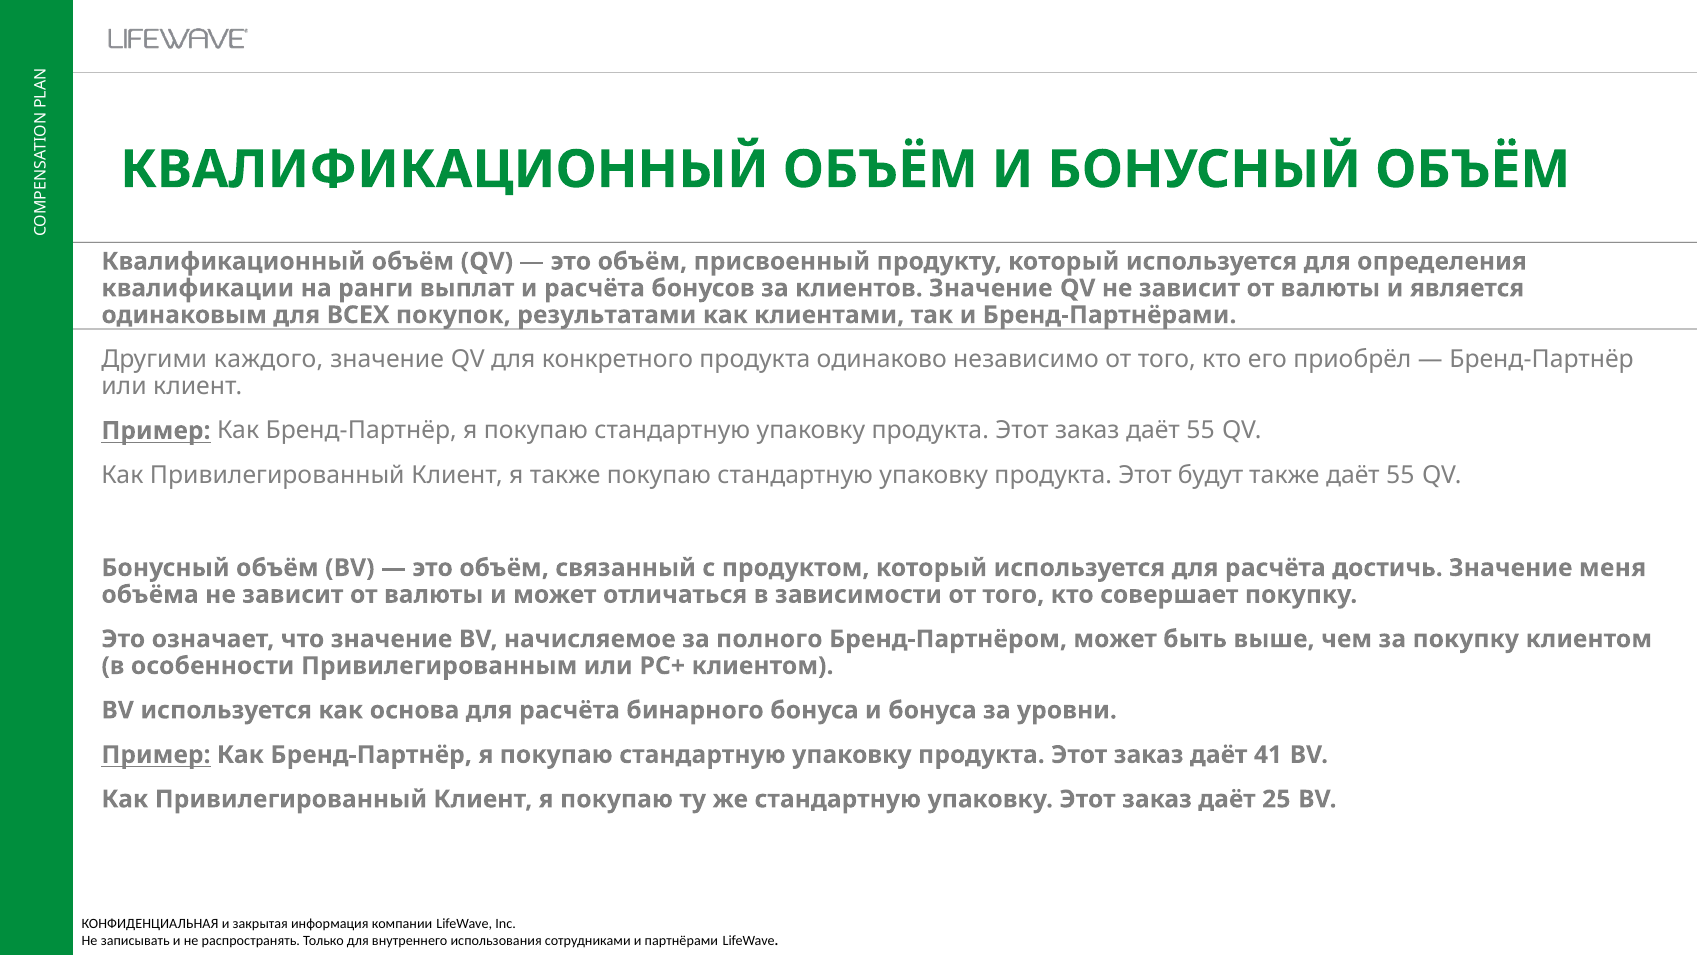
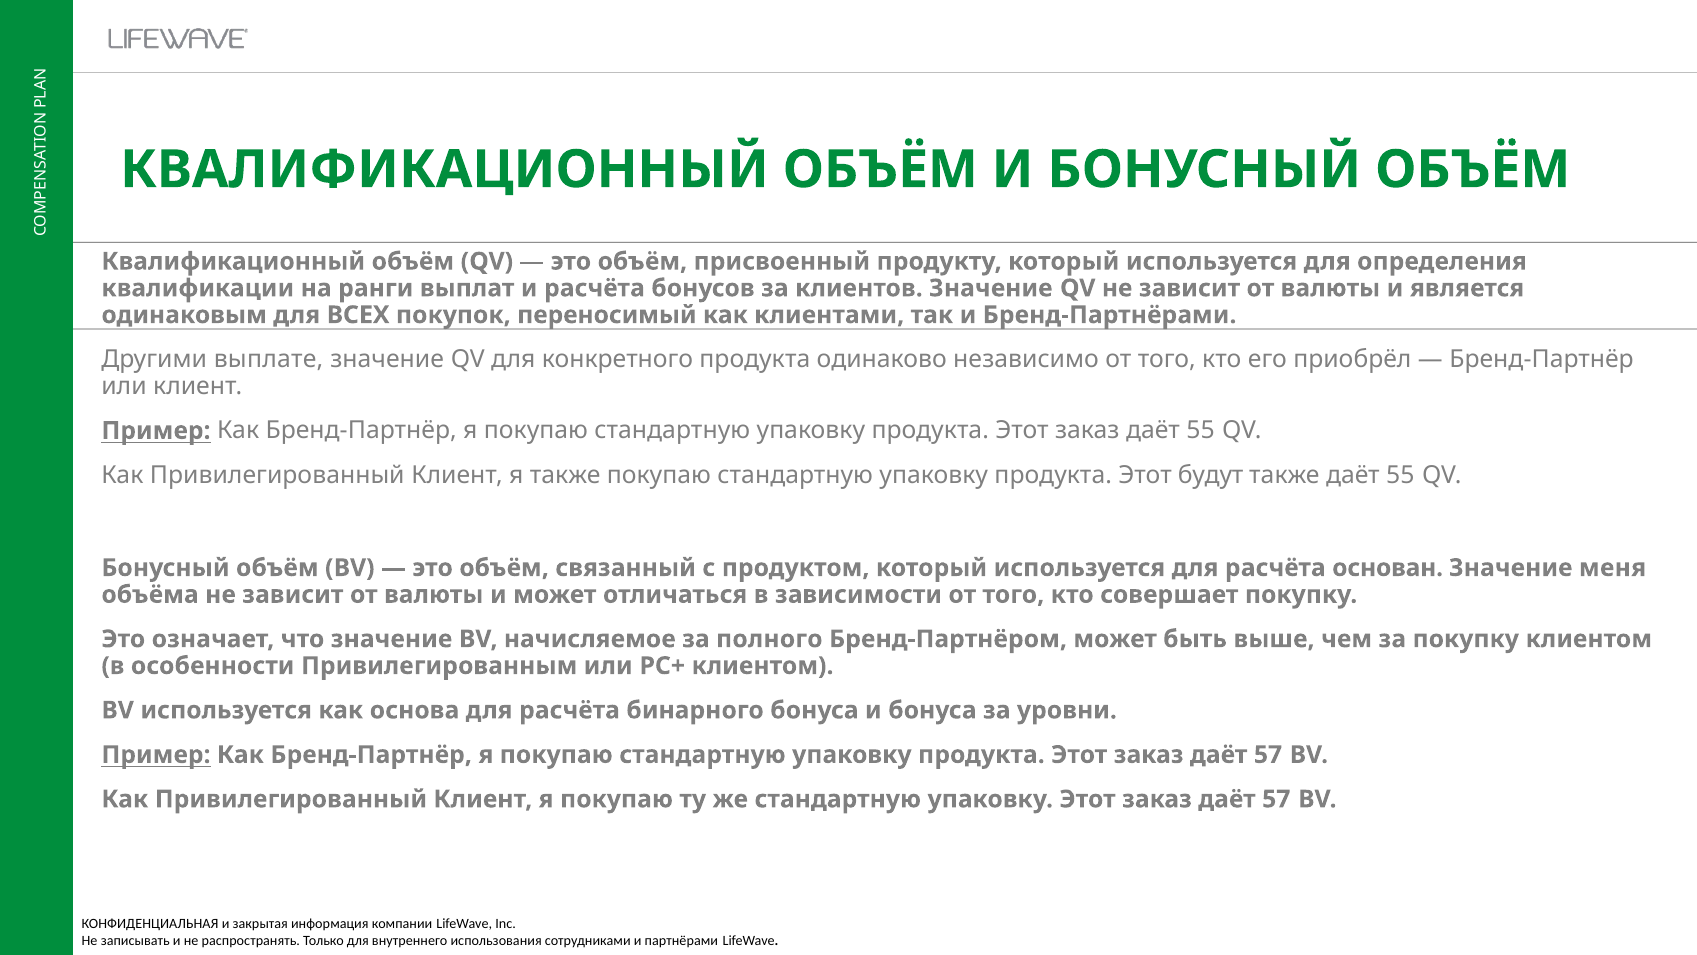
результатами: результатами -> переносимый (607, 315)
каждого: каждого -> выплате (269, 359)
достичь: достичь -> основан (1388, 568)
41: 41 -> 57 (1268, 754)
25: 25 -> 57 (1276, 799)
